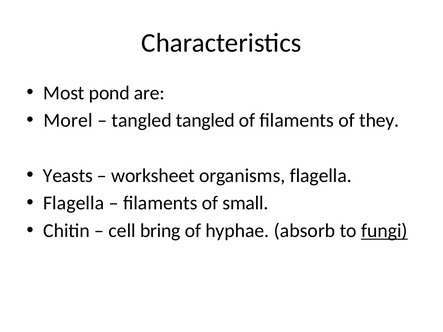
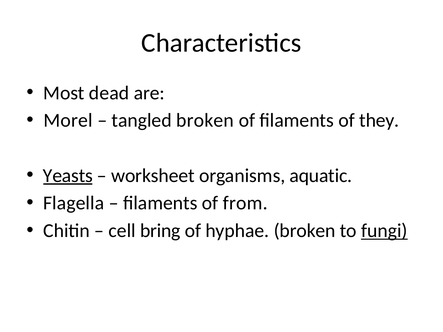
pond: pond -> dead (109, 93)
tangled tangled: tangled -> broken (205, 121)
Yeasts underline: none -> present (68, 176)
organisms flagella: flagella -> aquatic (321, 176)
small: small -> from (245, 203)
hyphae absorb: absorb -> broken (305, 231)
